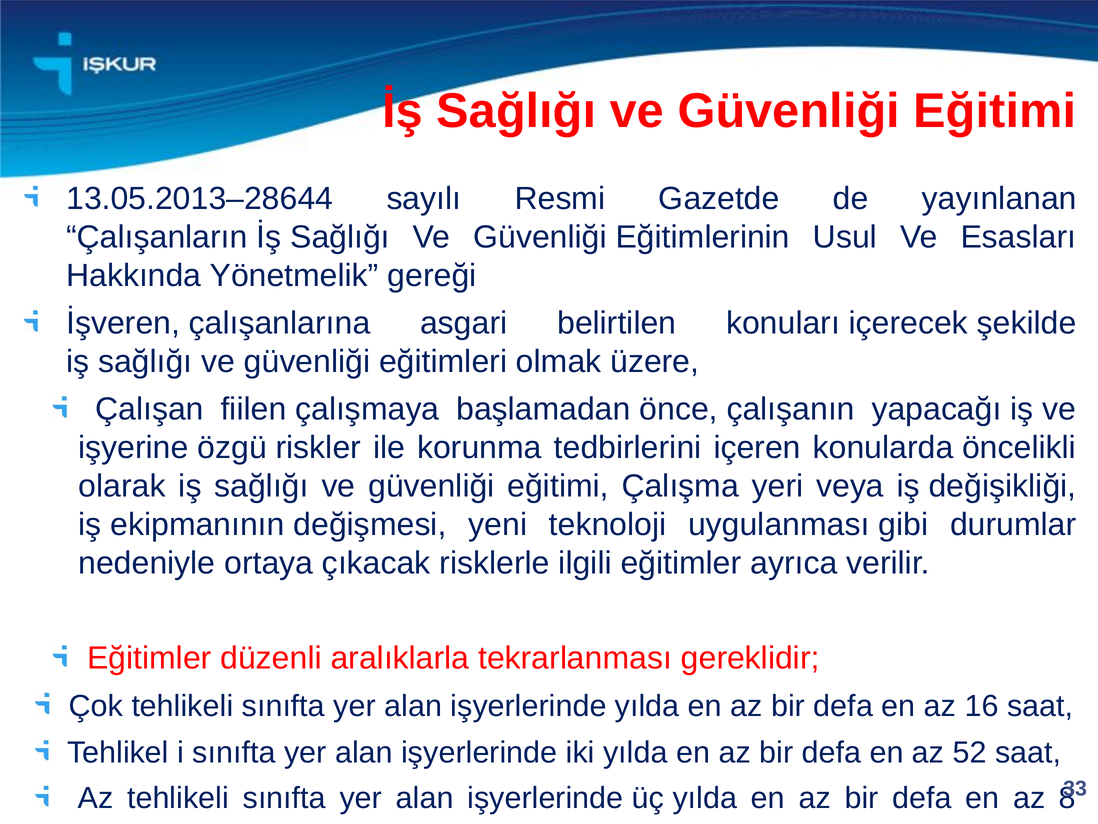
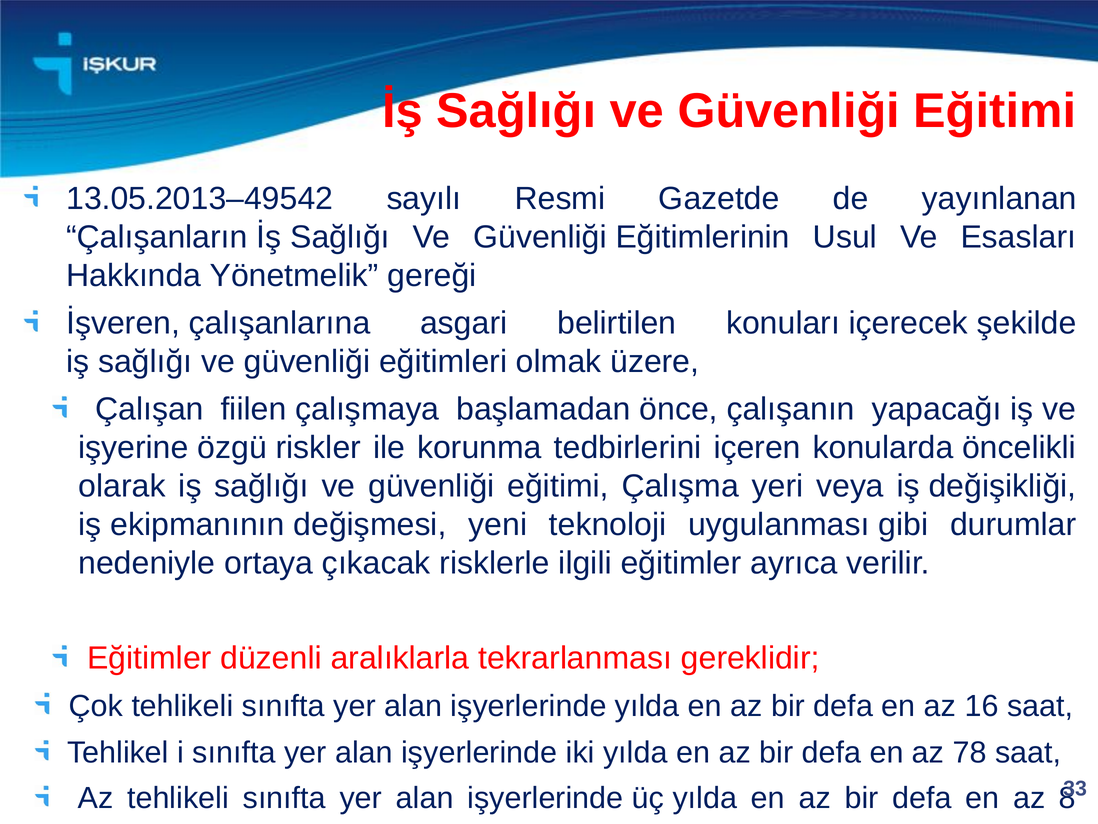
13.05.2013–28644: 13.05.2013–28644 -> 13.05.2013–49542 (200, 198)
52: 52 -> 78 (970, 752)
